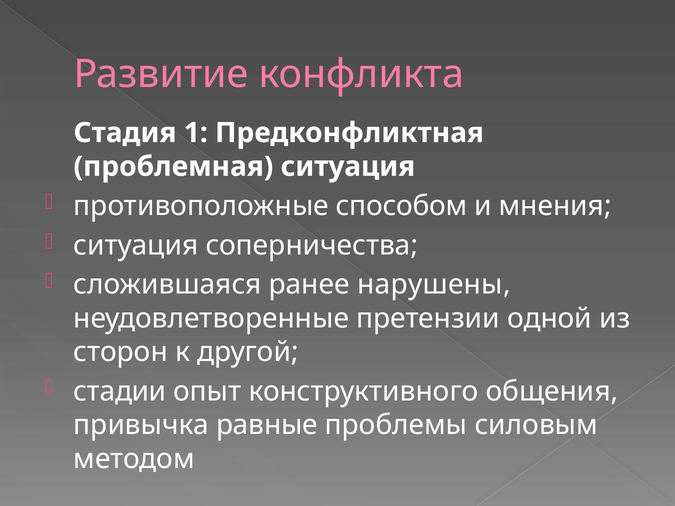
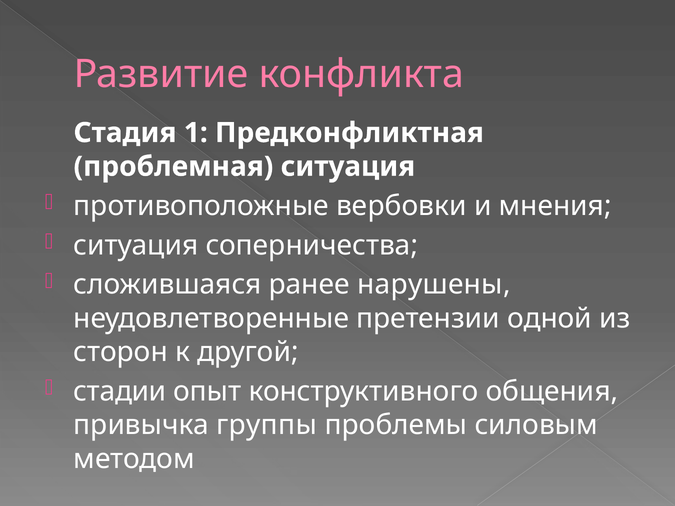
способом: способом -> вербовки (401, 206)
равные: равные -> группы (267, 425)
